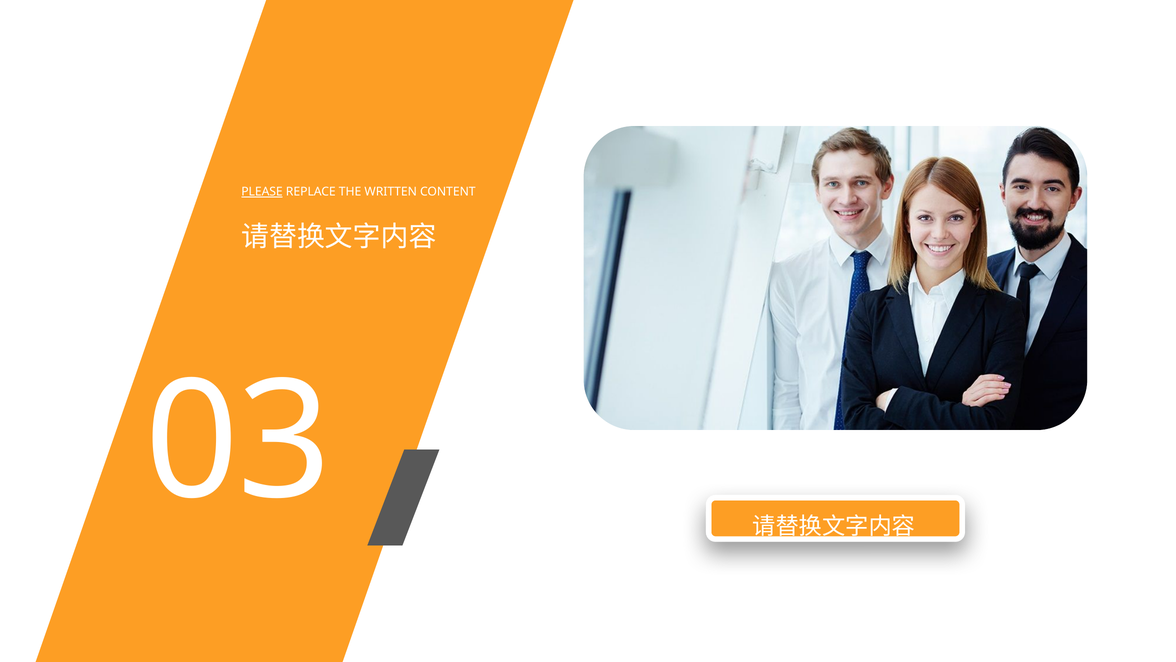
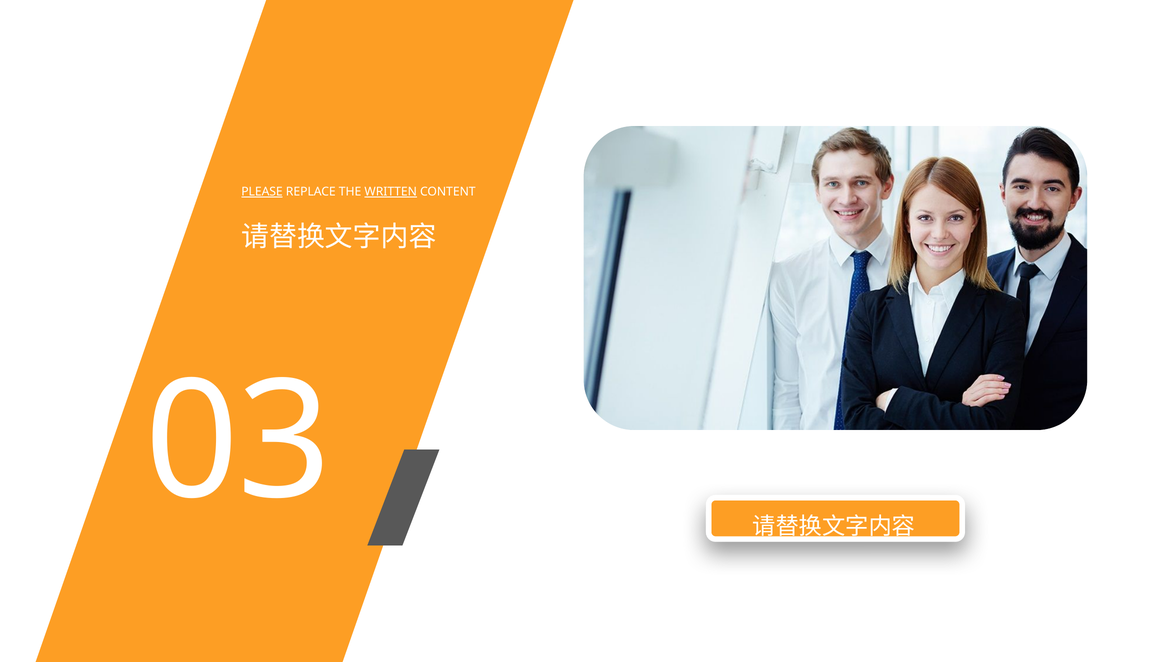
WRITTEN underline: none -> present (391, 192)
